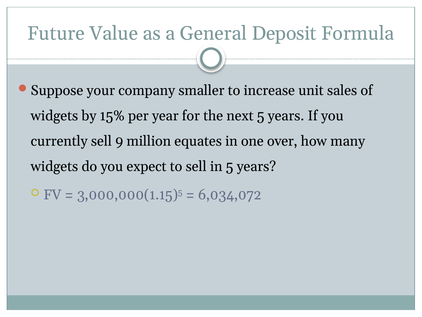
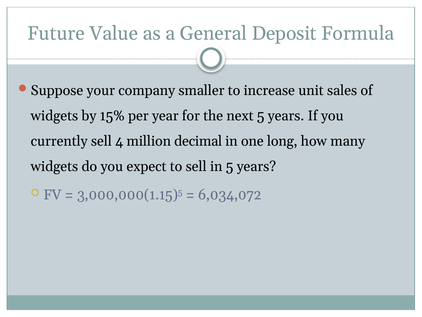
9: 9 -> 4 (119, 141)
equates: equates -> decimal (198, 141)
over: over -> long (282, 141)
